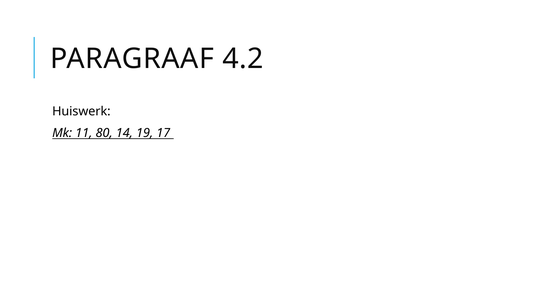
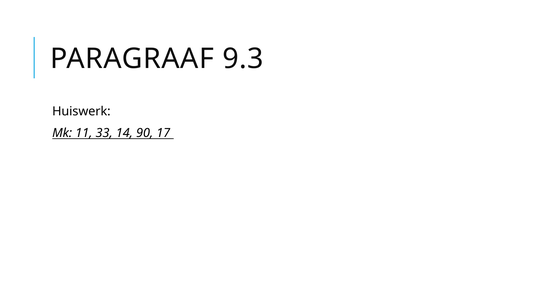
4.2: 4.2 -> 9.3 (243, 59)
80: 80 -> 33 (104, 133)
19: 19 -> 90 (145, 133)
